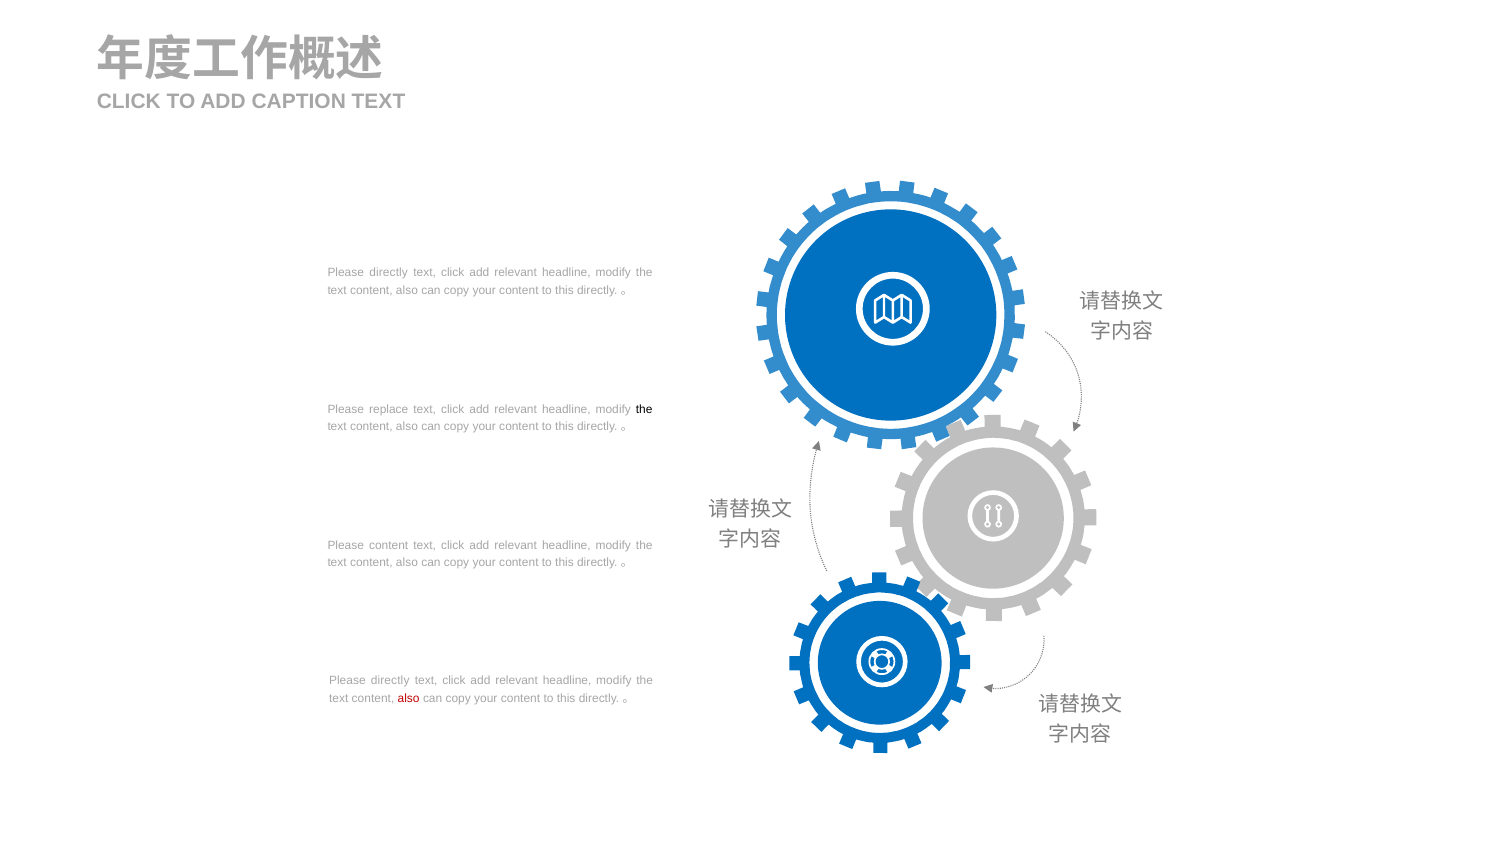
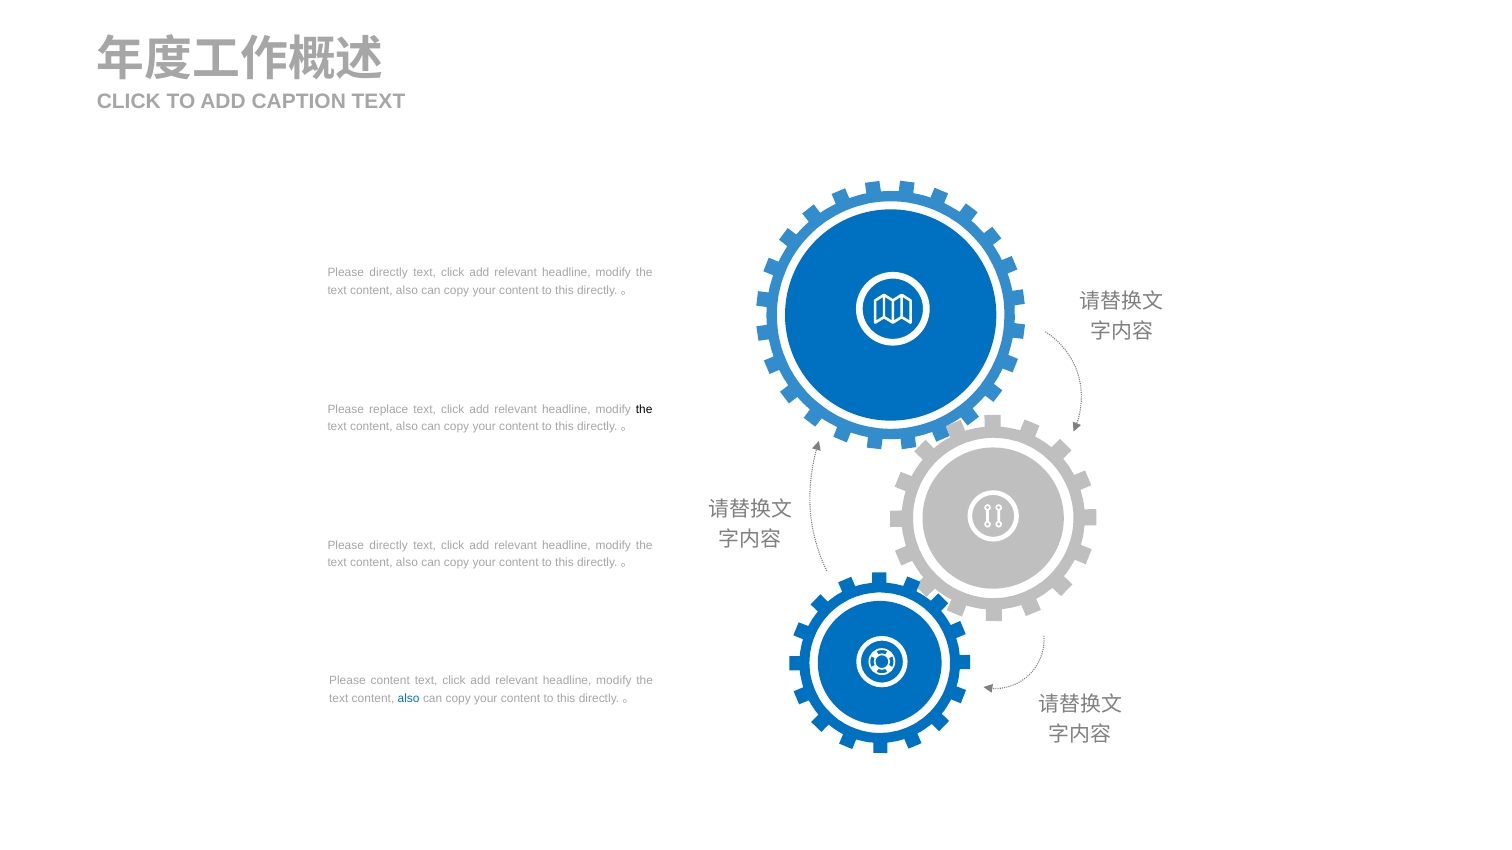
content: content -> directly (389, 546)
directly: directly -> content (390, 681)
also colour: red -> blue (409, 698)
